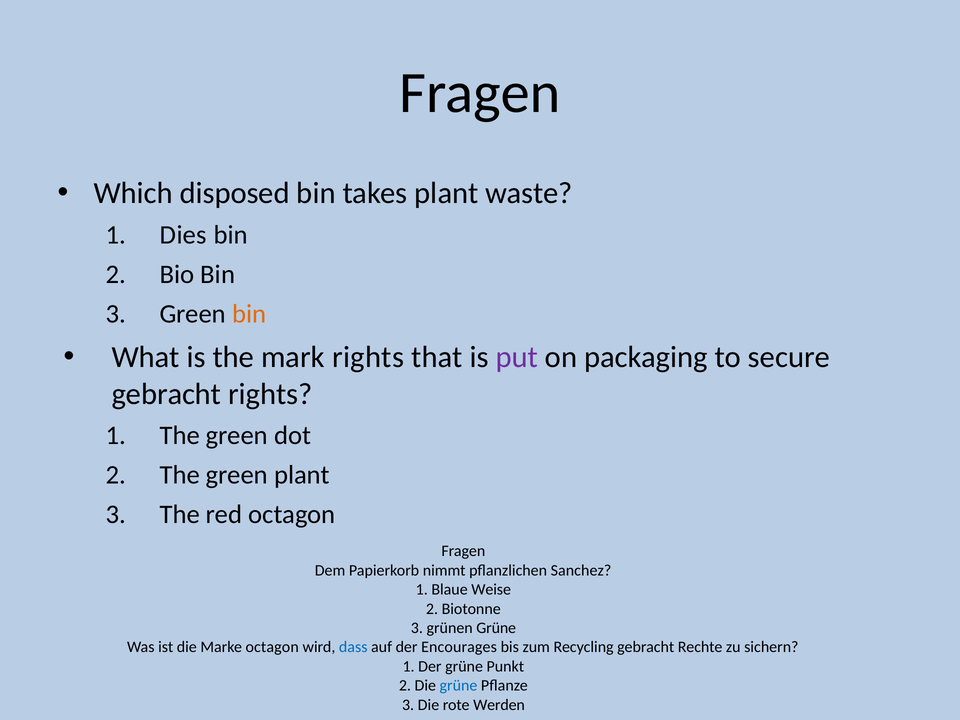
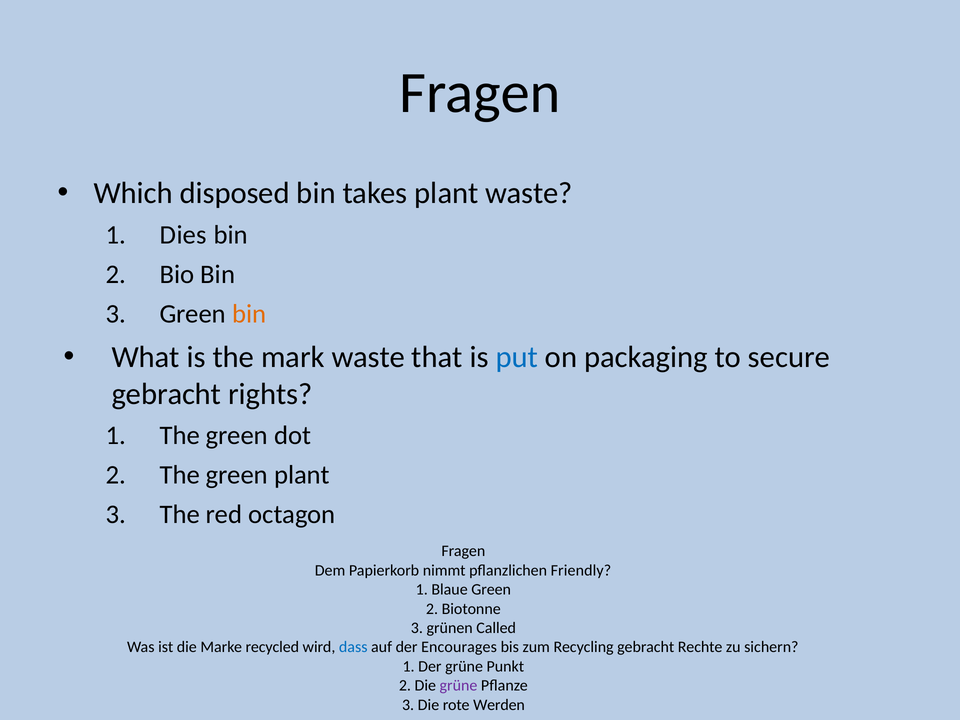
mark rights: rights -> waste (368, 357)
put colour: purple -> blue (517, 357)
Sanchez: Sanchez -> Friendly (581, 570)
Blaue Weise: Weise -> Green (491, 590)
grünen Grüne: Grüne -> Called (496, 628)
Marke octagon: octagon -> recycled (272, 647)
grüne colour: blue -> purple (458, 686)
